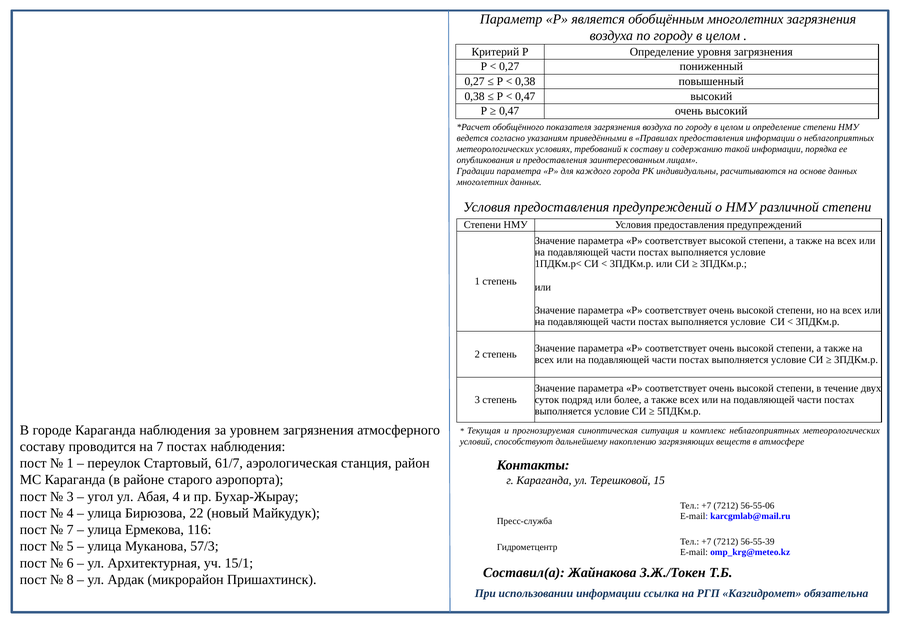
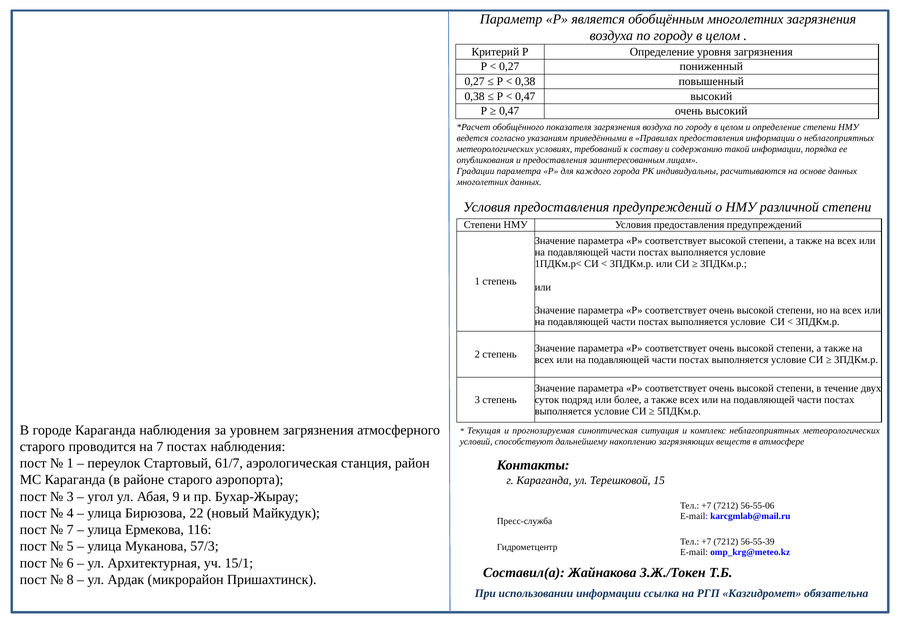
составу: составу -> старого (42, 447)
Абая 4: 4 -> 9 (176, 497)
